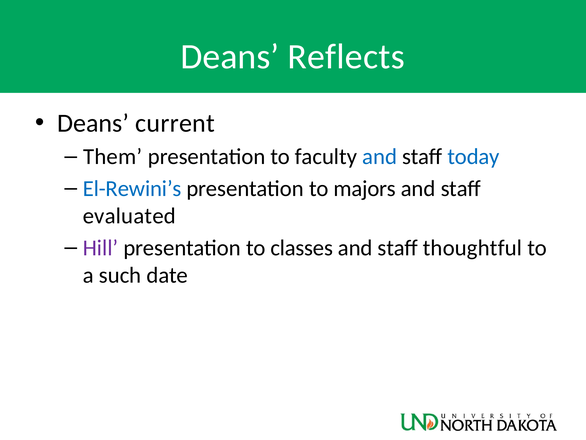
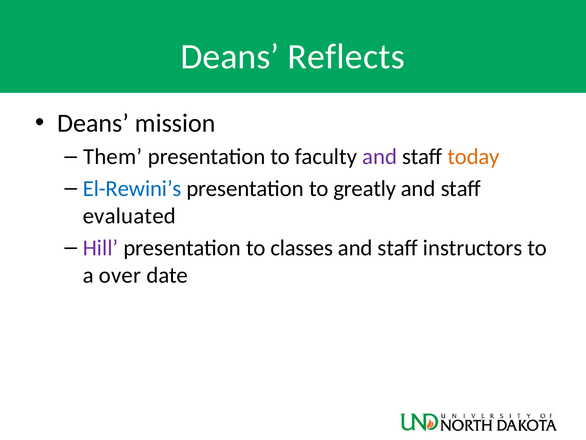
current: current -> mission (175, 123)
and colour: blue -> purple (380, 157)
today colour: blue -> orange (473, 157)
majors: majors -> greatly (365, 188)
thoughtful: thoughtful -> instructors (473, 248)
such: such -> over (120, 275)
